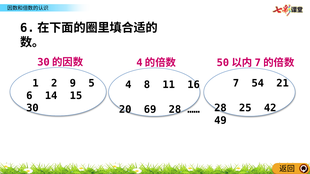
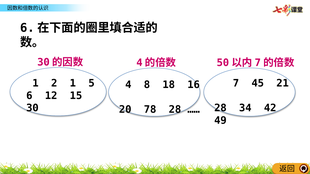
2 9: 9 -> 1 (73, 83)
54: 54 -> 45 (258, 83)
11: 11 -> 18 (169, 85)
14: 14 -> 12 (51, 96)
25: 25 -> 34 (245, 108)
69: 69 -> 78 (150, 110)
